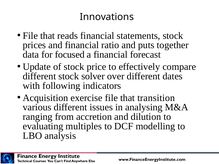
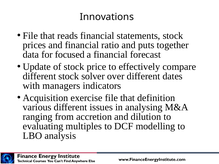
following: following -> managers (61, 86)
transition: transition -> definition (156, 98)
